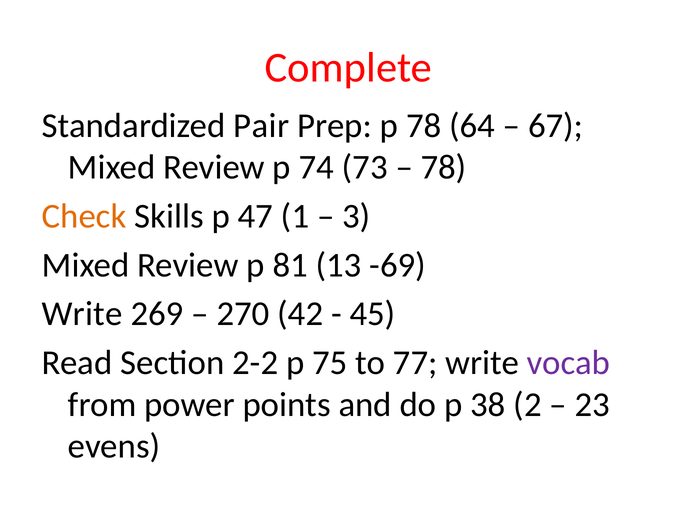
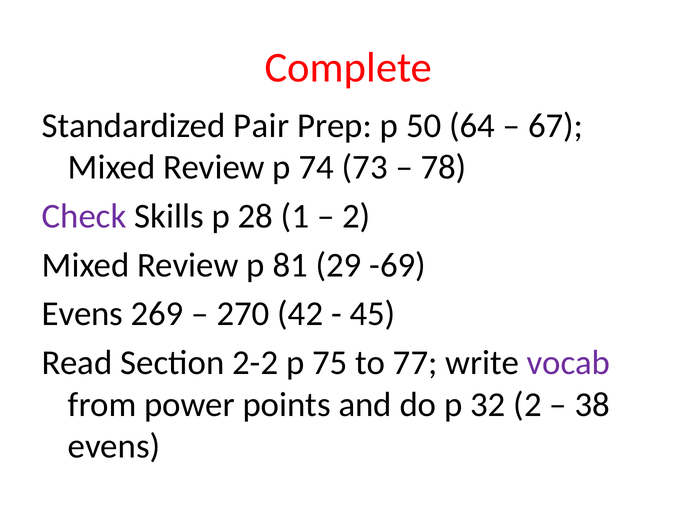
p 78: 78 -> 50 (424, 126)
Check colour: orange -> purple (84, 216)
47: 47 -> 28 (255, 216)
3: 3 -> 2 (356, 216)
13: 13 -> 29 (339, 265)
Write: Write -> Evens (82, 314)
38: 38 -> 32 (488, 404)
23: 23 -> 38 (592, 404)
